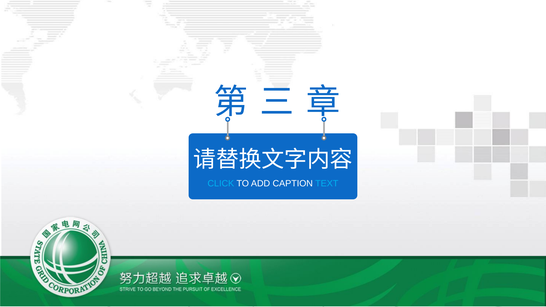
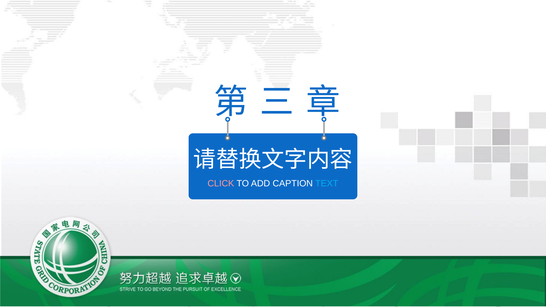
CLICK colour: light blue -> pink (221, 183)
